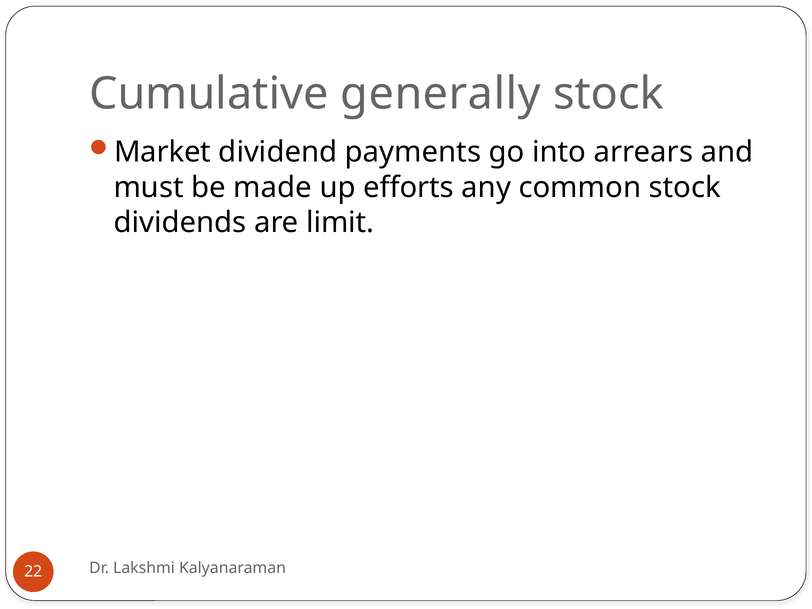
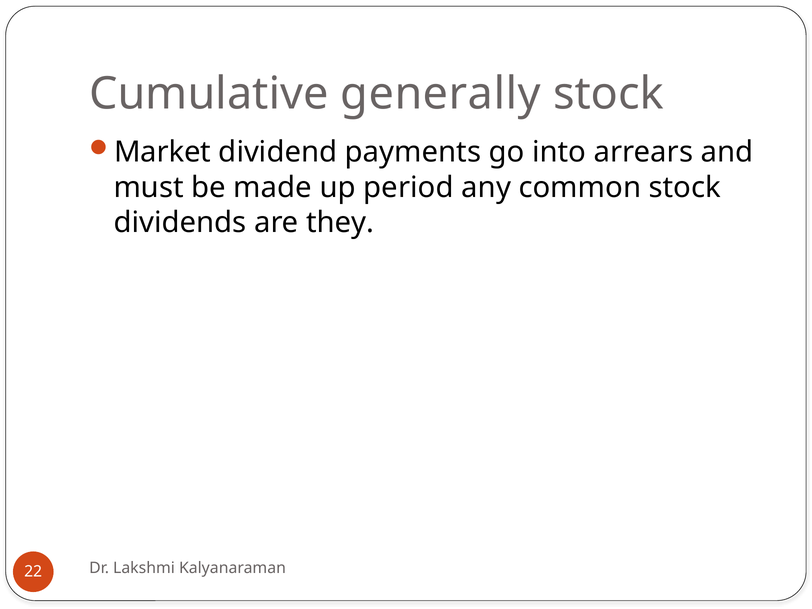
efforts: efforts -> period (409, 187)
limit: limit -> they (340, 223)
